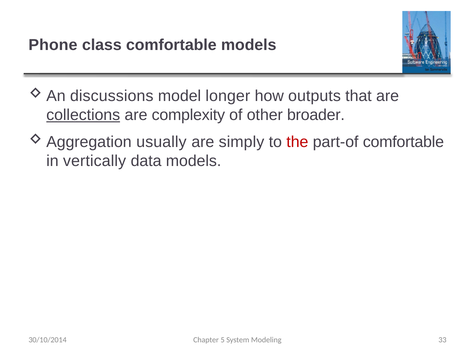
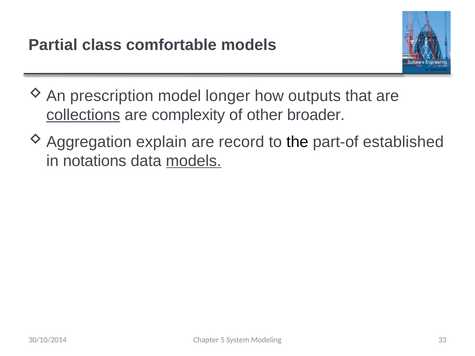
Phone: Phone -> Partial (53, 45)
discussions: discussions -> prescription (112, 96)
usually: usually -> explain (161, 142)
simply: simply -> record (241, 142)
the colour: red -> black (297, 142)
part-of comfortable: comfortable -> established (403, 142)
vertically: vertically -> notations (95, 161)
models underline: none -> present (194, 161)
